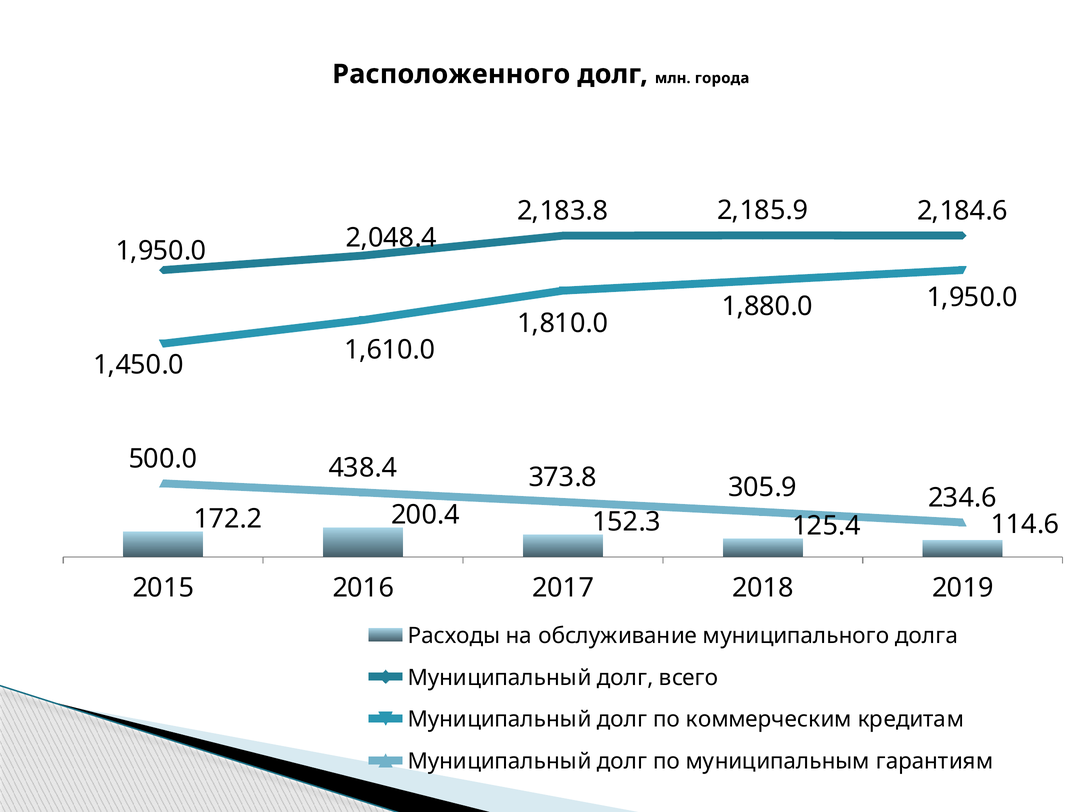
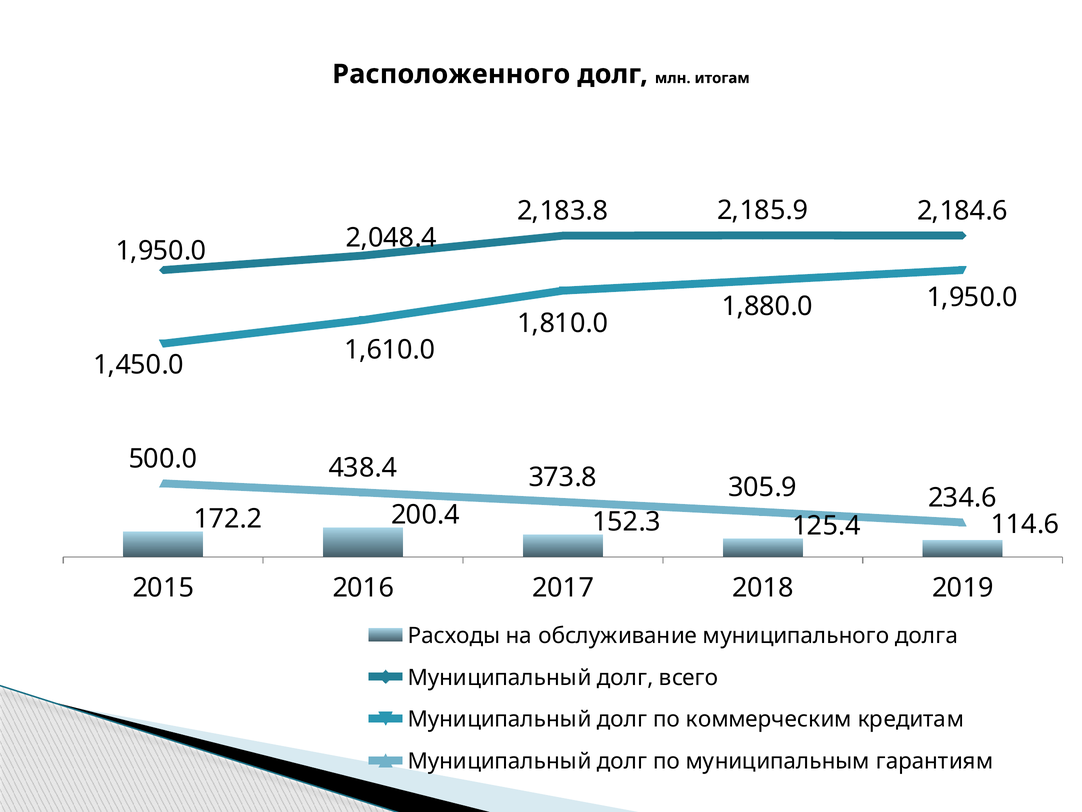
города: города -> итогам (722, 78)
